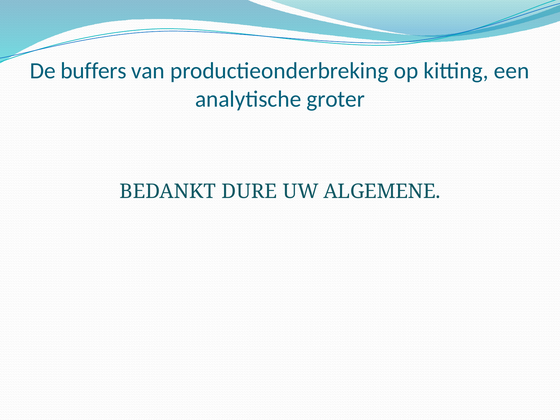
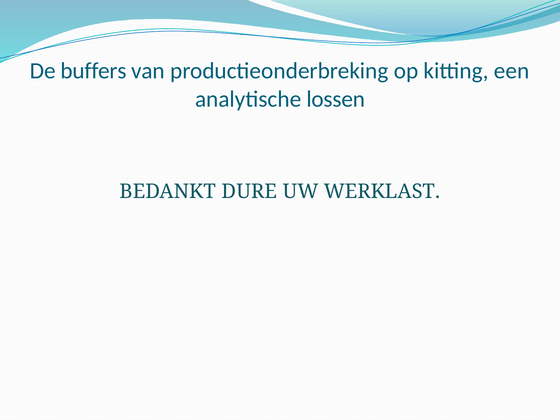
groter: groter -> lossen (336, 99)
ALGEMENE: ALGEMENE -> WERKLAST (382, 191)
